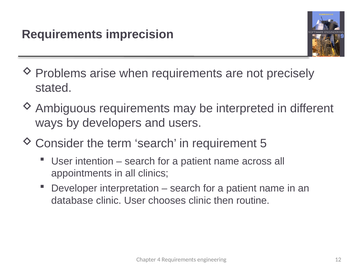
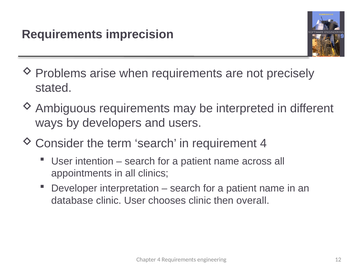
requirement 5: 5 -> 4 (263, 144)
routine: routine -> overall (253, 201)
